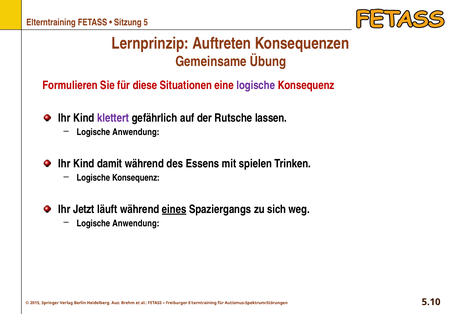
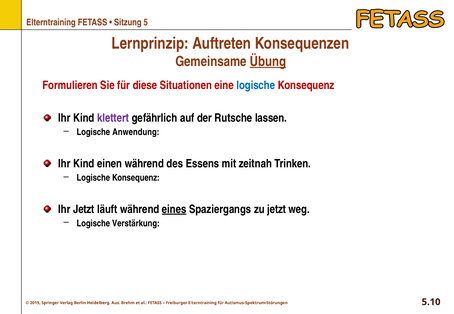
Übung underline: none -> present (268, 62)
logische colour: purple -> blue (256, 85)
damit: damit -> einen (110, 164)
spielen: spielen -> zeitnah (255, 164)
zu sich: sich -> jetzt (277, 209)
Anwendung: Anwendung -> Verstärkung (136, 224)
